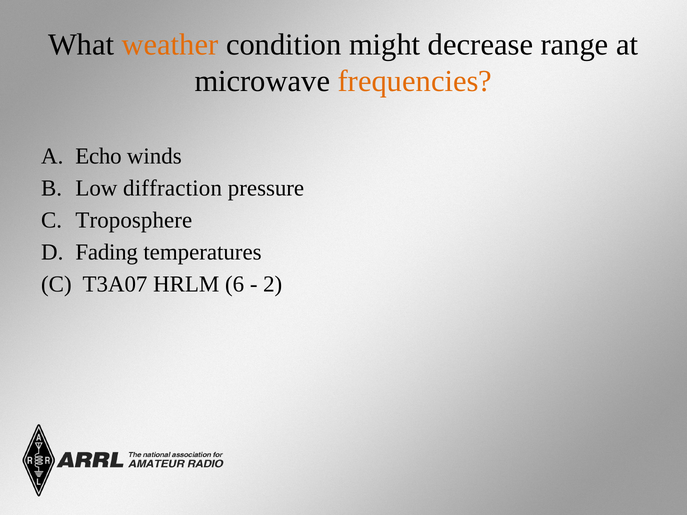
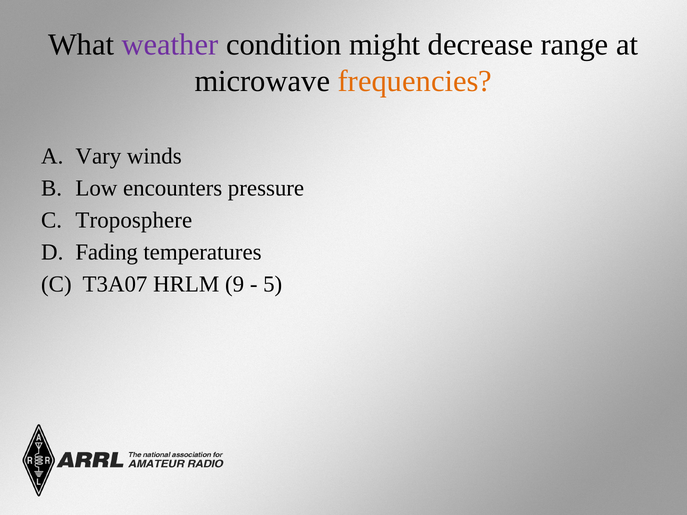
weather colour: orange -> purple (170, 44)
Echo: Echo -> Vary (98, 156)
diffraction: diffraction -> encounters (173, 188)
6: 6 -> 9 (235, 284)
2: 2 -> 5 (273, 284)
